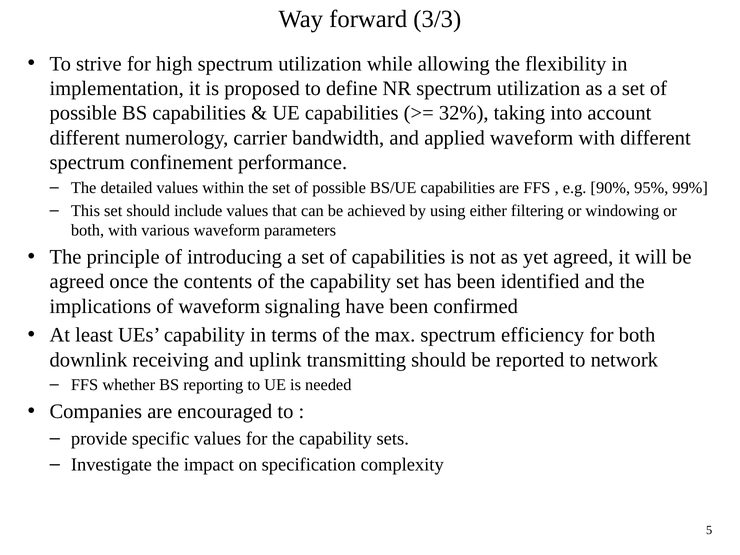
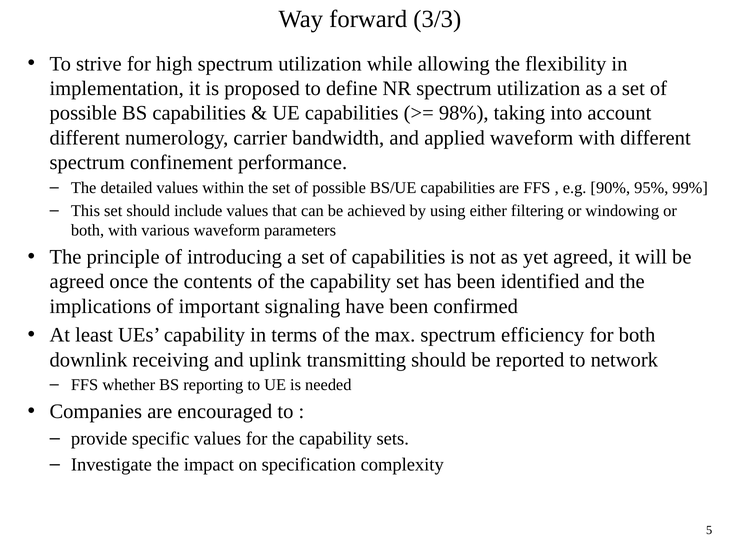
32%: 32% -> 98% (464, 113)
of waveform: waveform -> important (219, 306)
